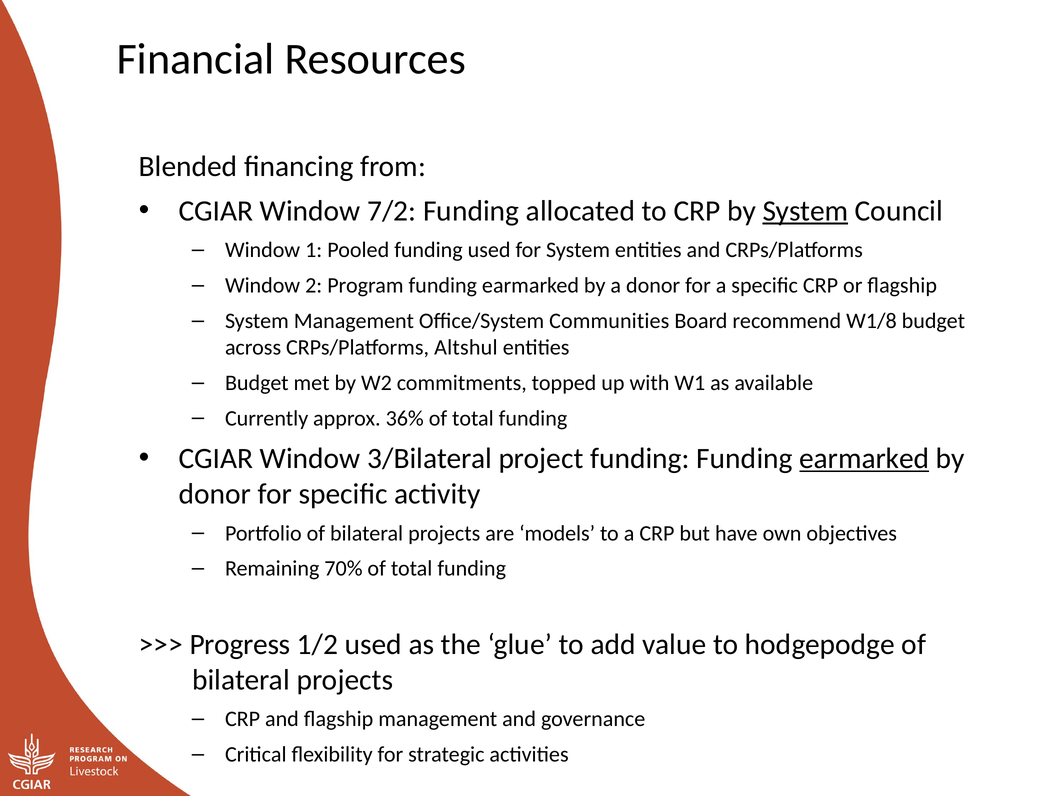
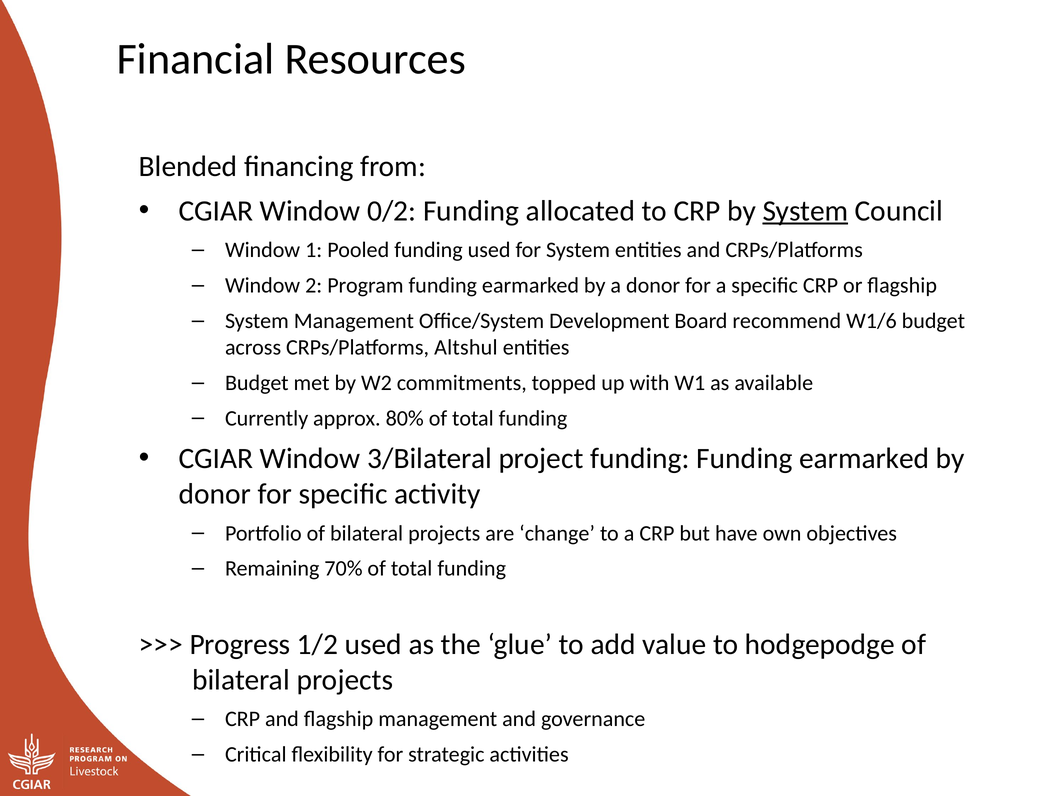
7/2: 7/2 -> 0/2 (392, 211)
Communities: Communities -> Development (609, 321)
W1/8: W1/8 -> W1/6 (871, 321)
36%: 36% -> 80% (405, 418)
earmarked underline: present -> none (864, 458)
models: models -> change (557, 533)
